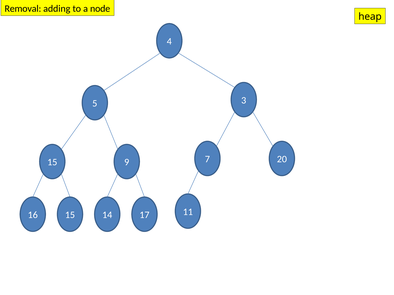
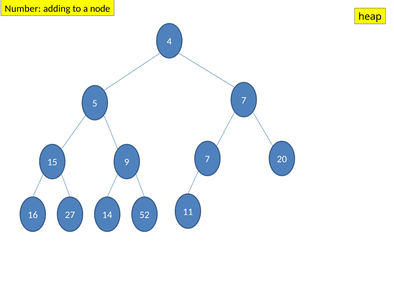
Removal: Removal -> Number (23, 9)
5 3: 3 -> 7 (244, 100)
16 15: 15 -> 27 (70, 215)
17: 17 -> 52 (144, 215)
